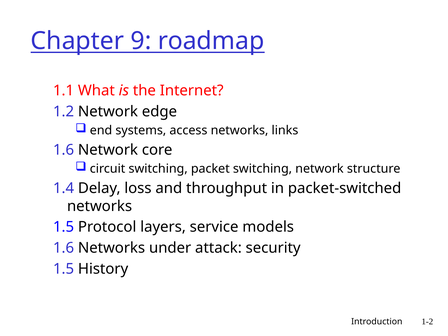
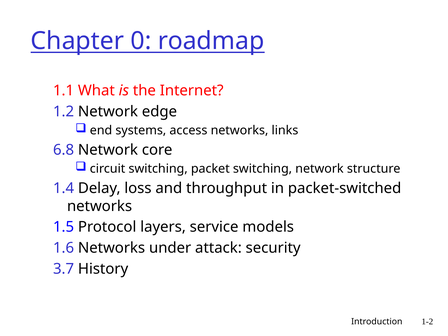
9: 9 -> 0 (141, 41)
1.6: 1.6 -> 6.8 (64, 150)
1.5: 1.5 -> 3.7 (64, 269)
